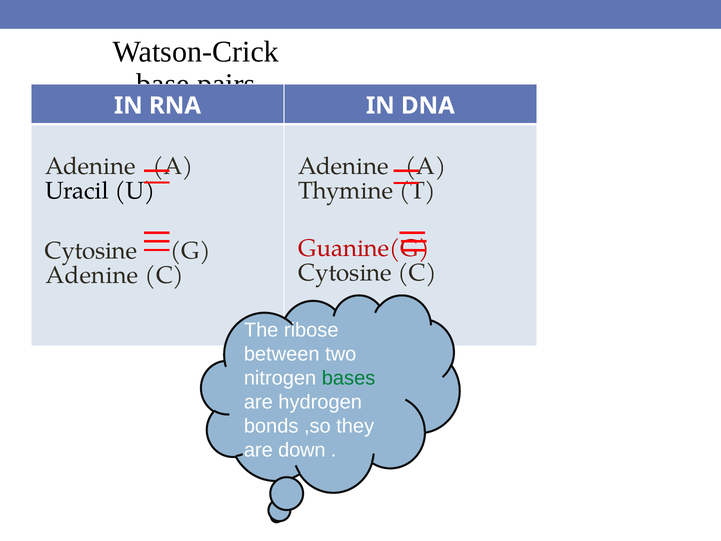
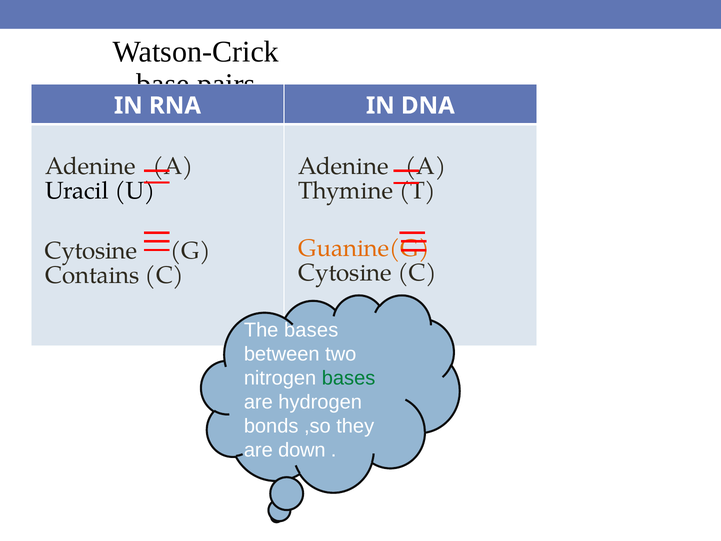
Guanine(G colour: red -> orange (364, 248)
Adenine: Adenine -> Contains (92, 275)
The ribose: ribose -> bases (311, 330)
